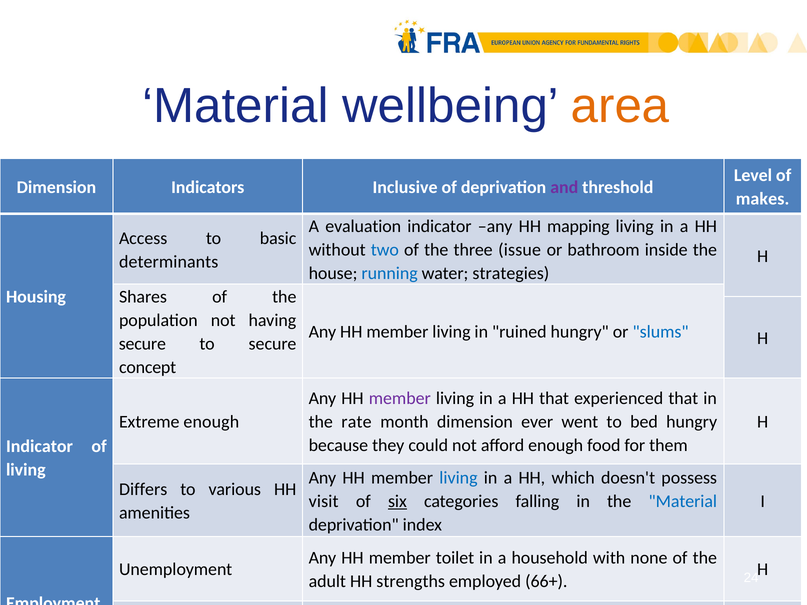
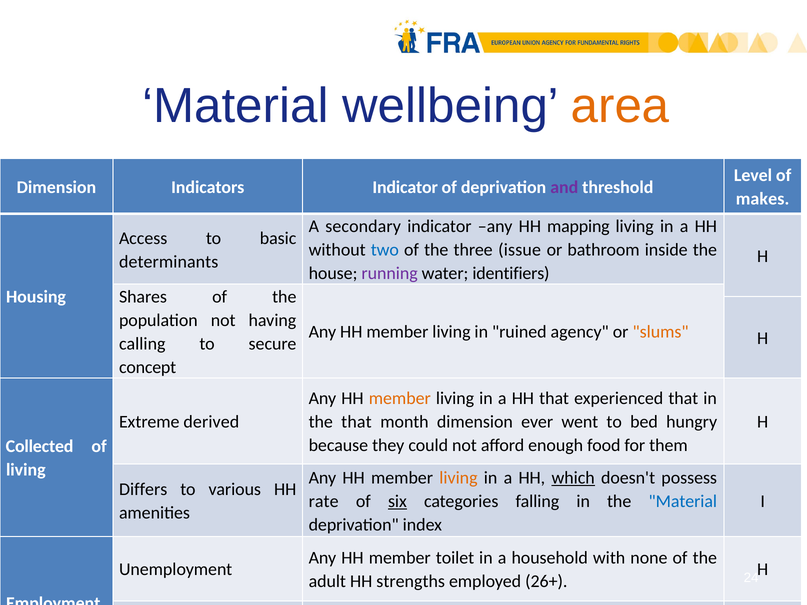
Indicators Inclusive: Inclusive -> Indicator (405, 187)
evaluation: evaluation -> secondary (363, 227)
running colour: blue -> purple (390, 273)
strategies: strategies -> identifiers (511, 273)
ruined hungry: hungry -> agency (580, 332)
slums colour: blue -> orange (661, 332)
secure: secure -> calling (142, 344)
member colour: purple -> orange (400, 399)
Extreme enough: enough -> derived (211, 422)
the rate: rate -> that (356, 422)
Indicator: Indicator -> Collected (40, 447)
living colour: blue -> orange (458, 478)
which underline: none -> present (573, 478)
visit: visit -> rate (324, 501)
66+: 66+ -> 26+ (546, 582)
